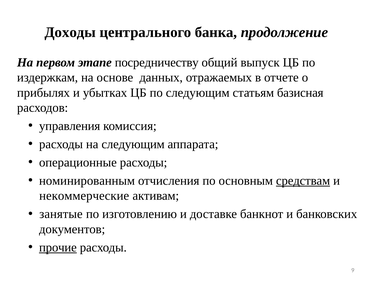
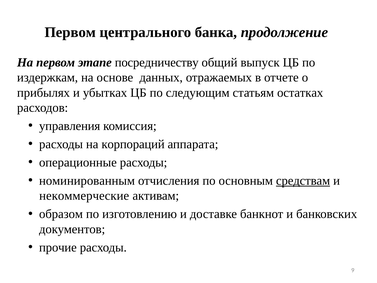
Доходы: Доходы -> Первом (70, 32)
базисная: базисная -> остатках (300, 93)
на следующим: следующим -> корпораций (133, 144)
занятые: занятые -> образом (61, 214)
прочие underline: present -> none (58, 247)
